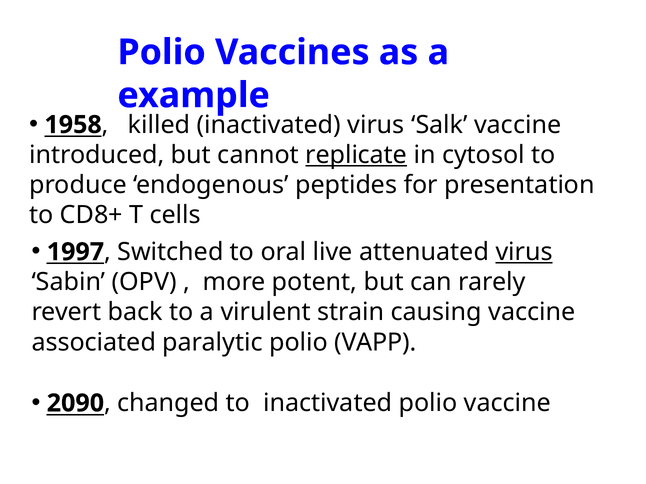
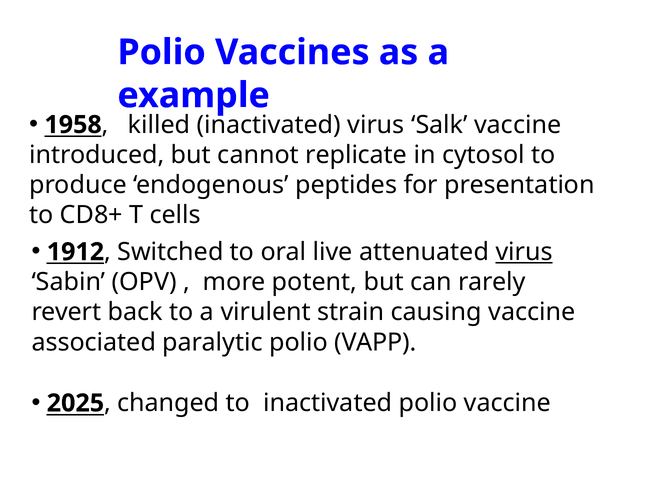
replicate underline: present -> none (356, 155)
1997: 1997 -> 1912 (75, 252)
2090: 2090 -> 2025 (75, 404)
